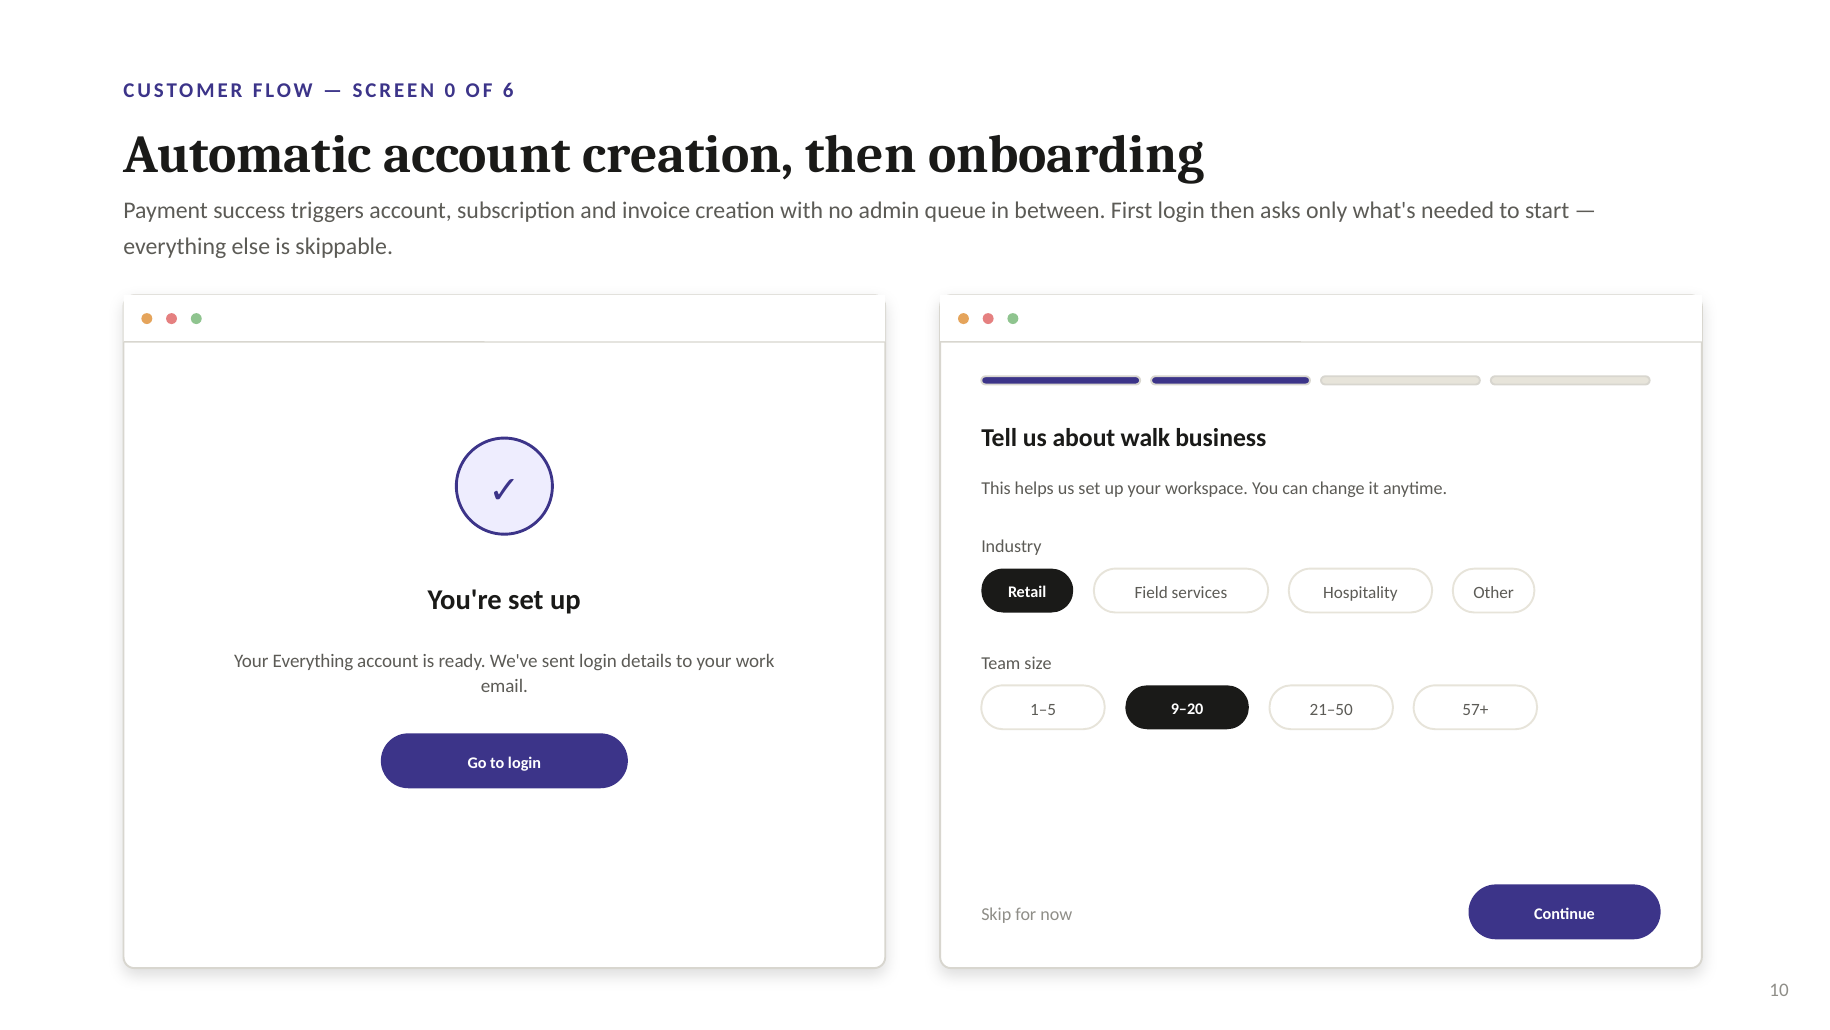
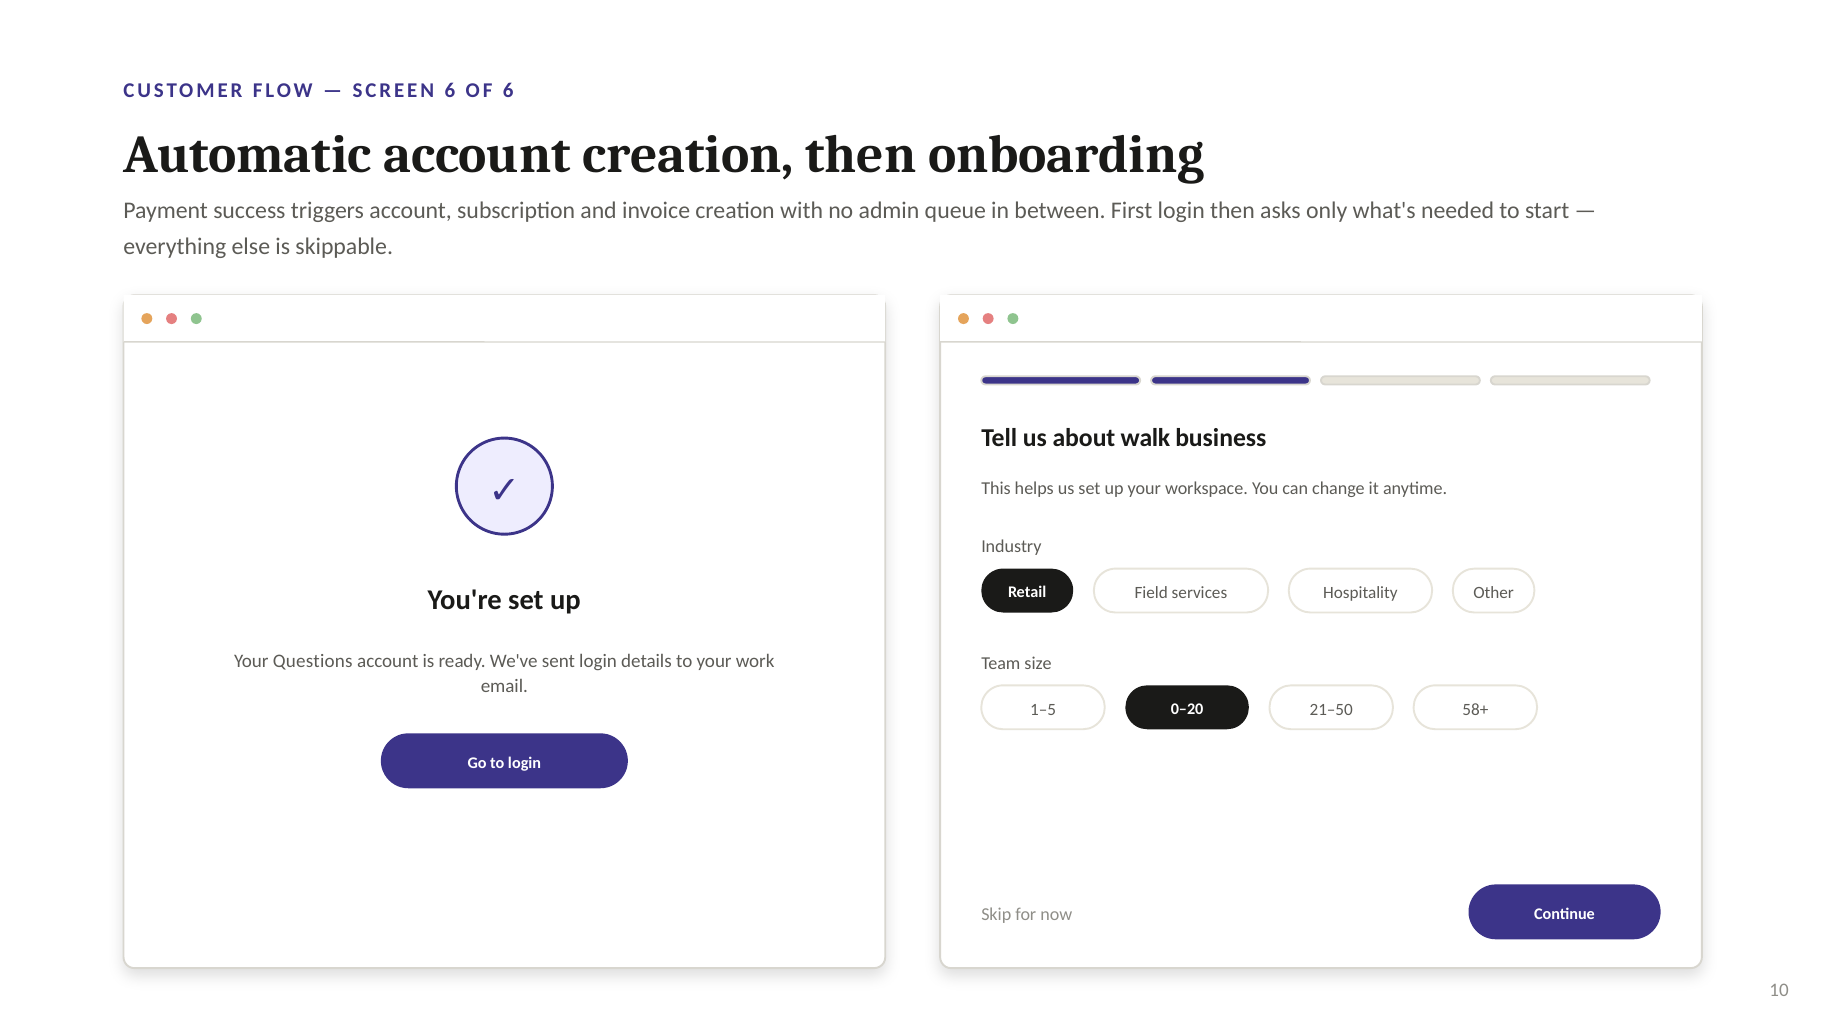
SCREEN 0: 0 -> 6 (450, 91)
Your Everything: Everything -> Questions (313, 661)
9–20: 9–20 -> 0–20 (1187, 709)
57+: 57+ -> 58+ (1475, 709)
